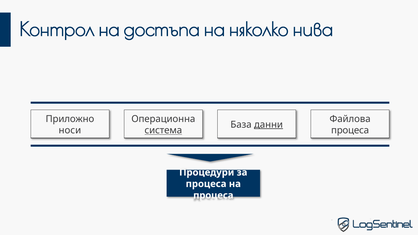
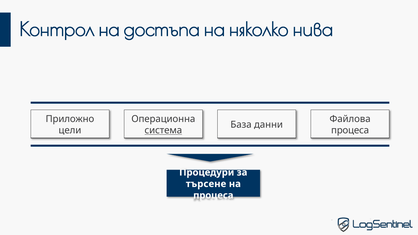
данни underline: present -> none (268, 125)
носи: носи -> цели (70, 130)
процеса: процеса -> търсене (206, 184)
